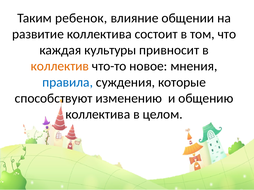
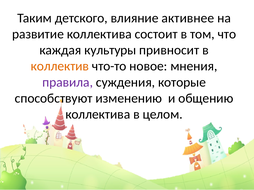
ребенок: ребенок -> детского (81, 18)
общении: общении -> активнее (188, 18)
правила colour: blue -> purple (68, 82)
